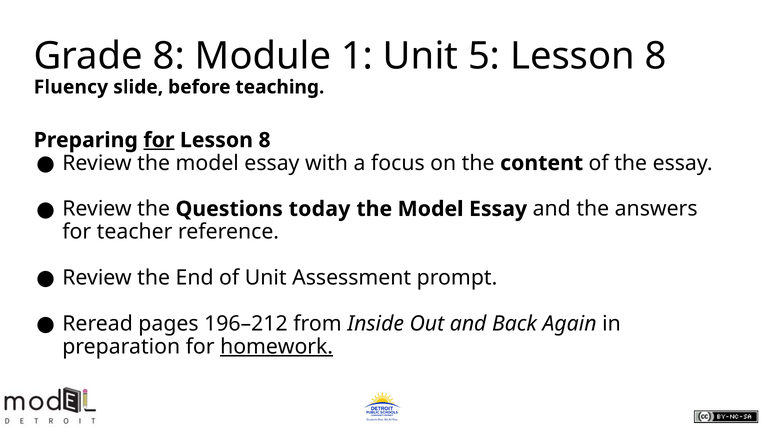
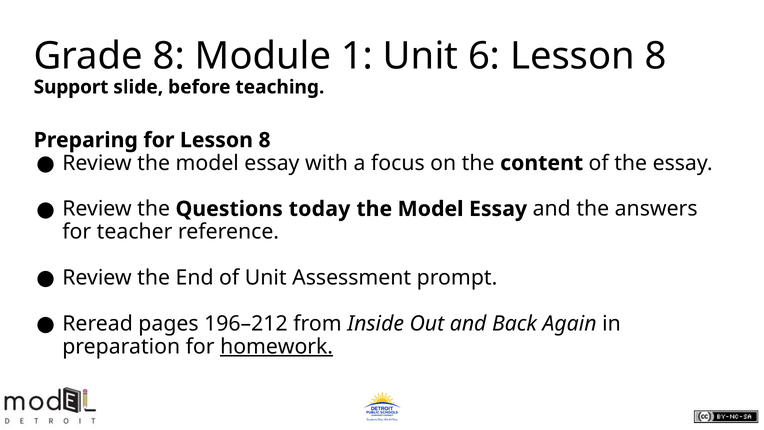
5: 5 -> 6 (484, 56)
Fluency: Fluency -> Support (71, 87)
for underline: present -> none (159, 140)
